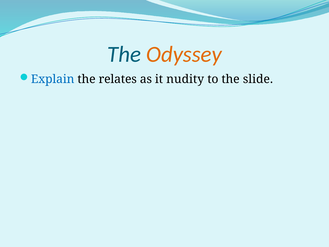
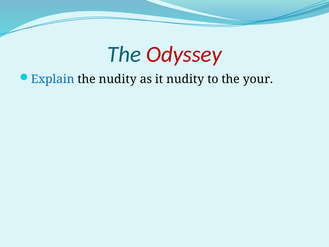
Odyssey colour: orange -> red (184, 54)
the relates: relates -> nudity (118, 79)
slide: slide -> your (258, 79)
